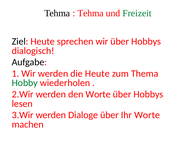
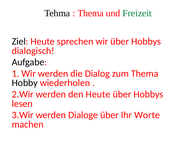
Tehma: Tehma -> Thema (91, 13)
die Heute: Heute -> Dialog (97, 73)
Hobby colour: green -> black (25, 83)
den Worte: Worte -> Heute (98, 94)
